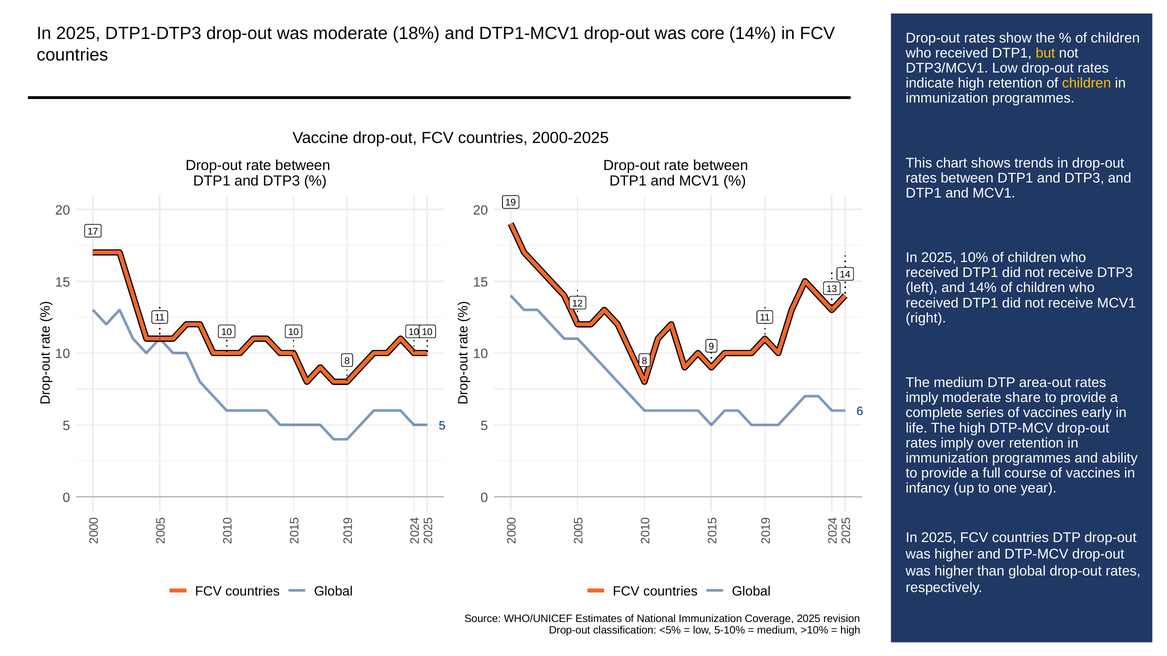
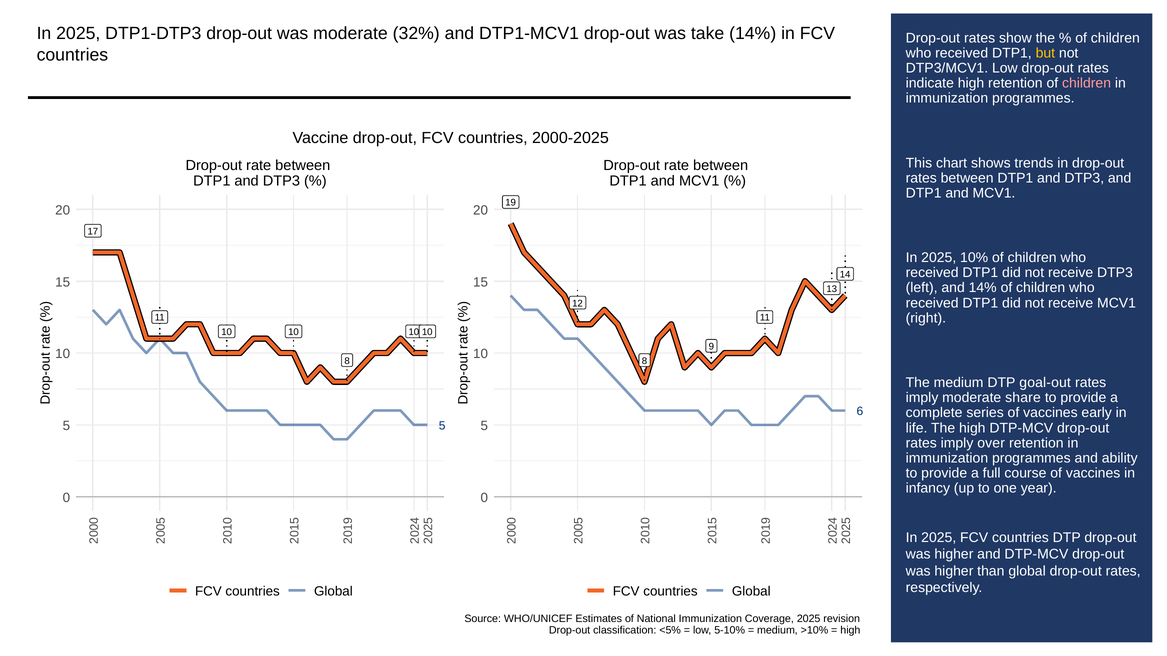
18%: 18% -> 32% (416, 34)
core: core -> take (708, 34)
children colour: yellow -> pink (1087, 83)
area-out: area-out -> goal-out (1045, 383)
